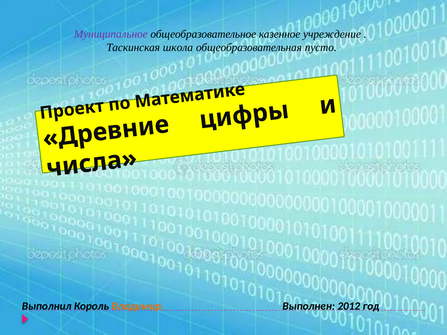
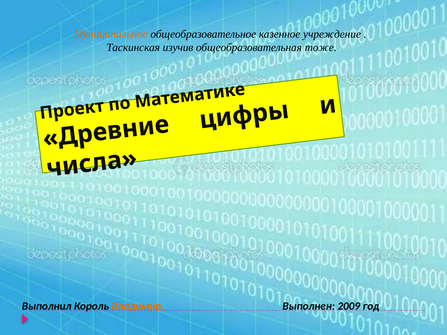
Муниципальное colour: purple -> orange (111, 34)
школа: школа -> изучив (178, 48)
пусто: пусто -> тоже (321, 48)
2012: 2012 -> 2009 (349, 307)
